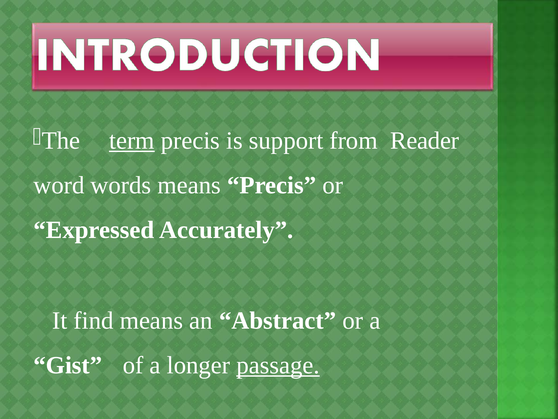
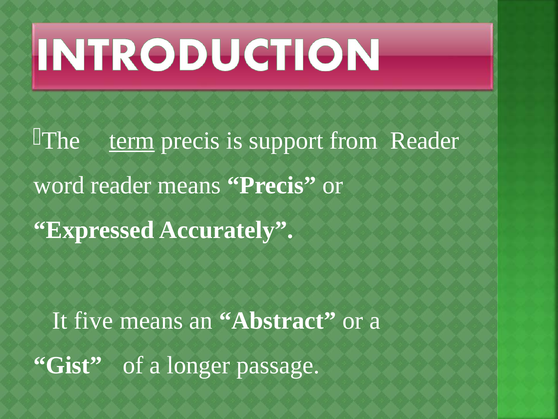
word words: words -> reader (121, 185)
find: find -> five (93, 320)
passage underline: present -> none (278, 365)
